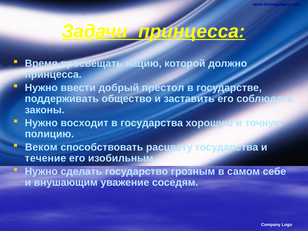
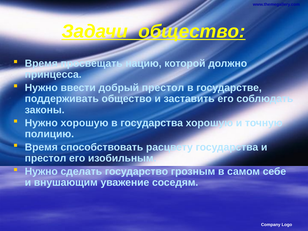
Задачи принцесса: принцесса -> общество (192, 31)
Нужно восходит: восходит -> хорошую (84, 123)
Веком: Веком -> Время (41, 147)
течение: течение -> престол (46, 158)
